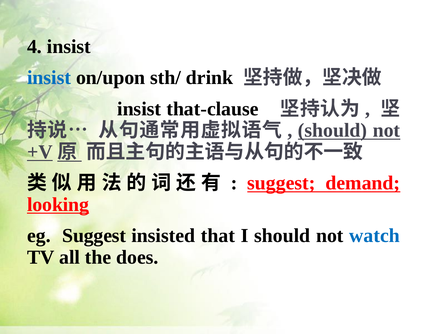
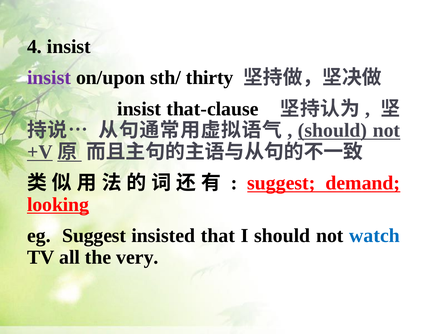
insist colour: blue -> purple (49, 78)
drink: drink -> thirty (210, 78)
does: does -> very (137, 257)
